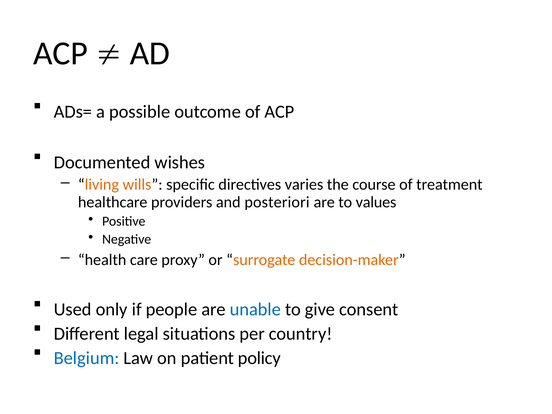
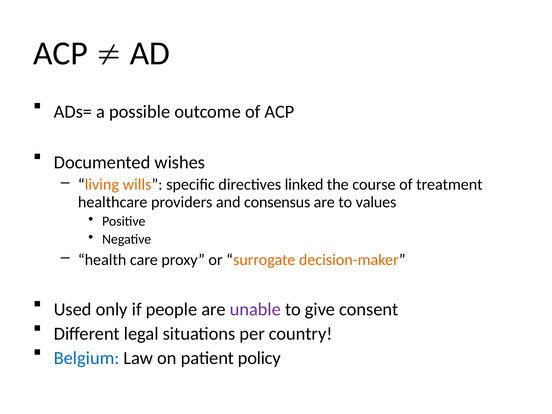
varies: varies -> linked (304, 185)
posteriori: posteriori -> consensus (277, 202)
unable colour: blue -> purple (255, 310)
